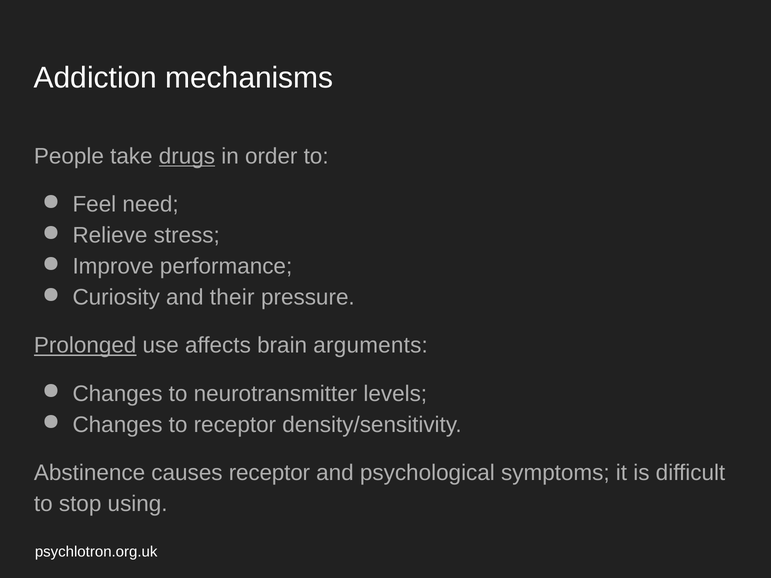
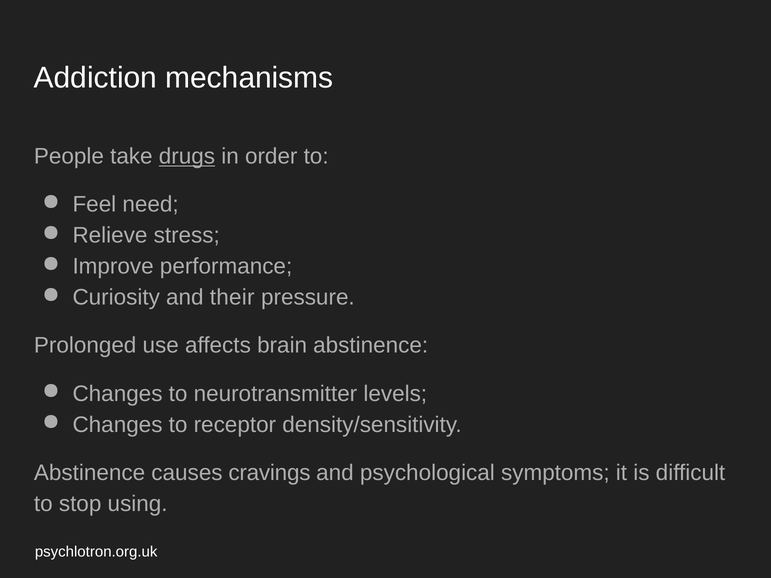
Prolonged underline: present -> none (85, 346)
brain arguments: arguments -> abstinence (371, 346)
causes receptor: receptor -> cravings (269, 473)
